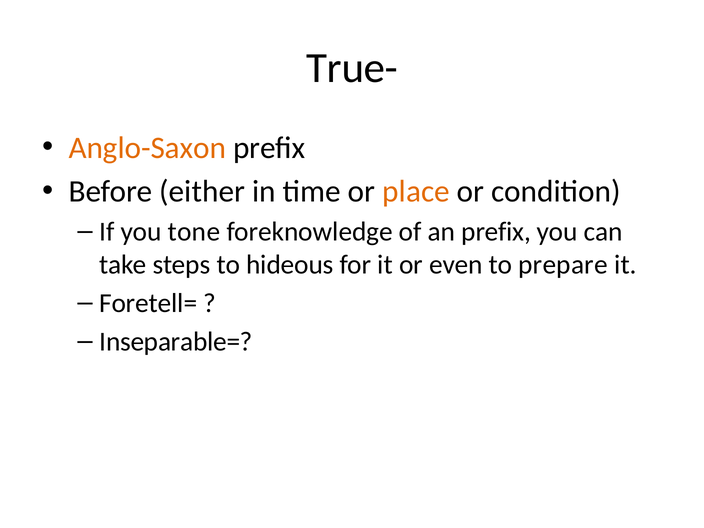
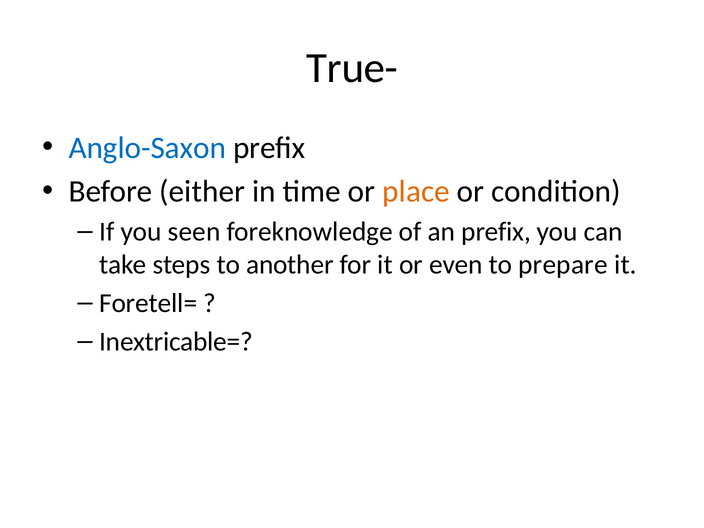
Anglo-Saxon colour: orange -> blue (147, 148)
tone: tone -> seen (194, 232)
hideous: hideous -> another (290, 265)
Inseparable=: Inseparable= -> Inextricable= (176, 342)
